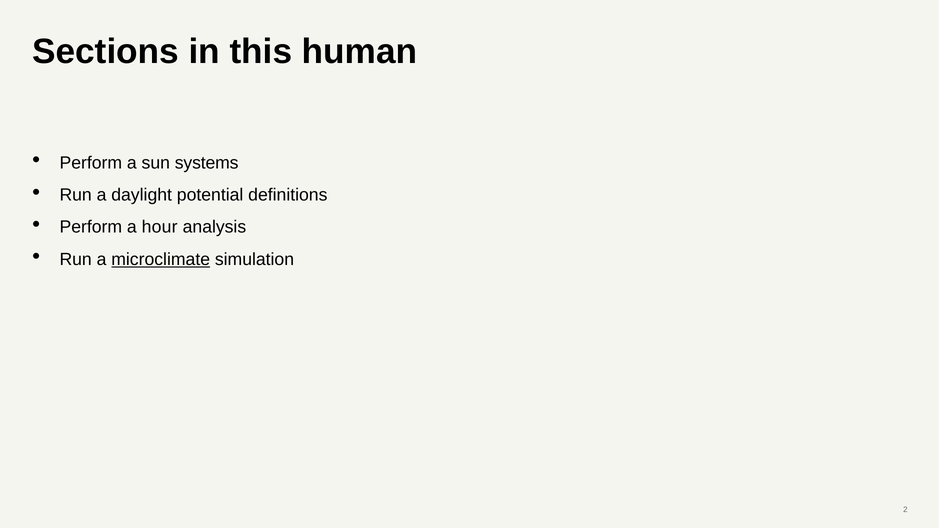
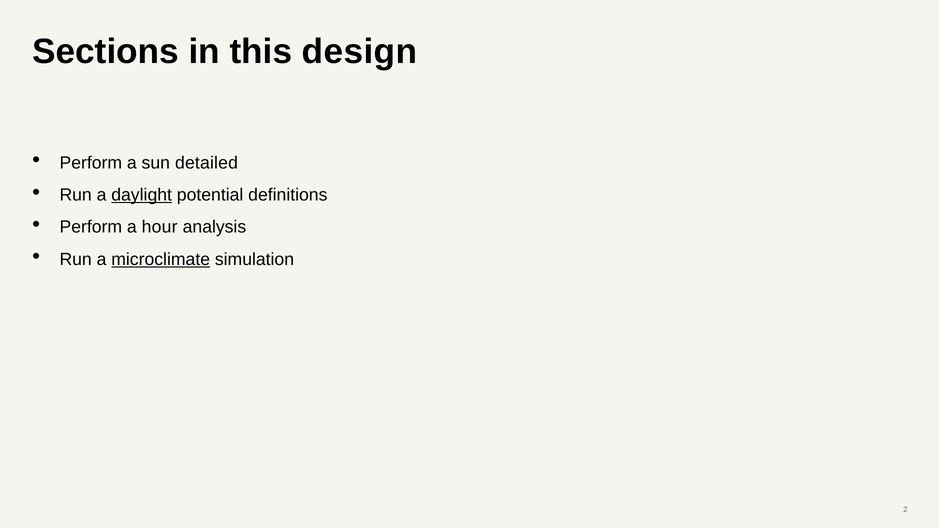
human: human -> design (359, 51)
systems: systems -> detailed (207, 163)
daylight underline: none -> present (142, 195)
